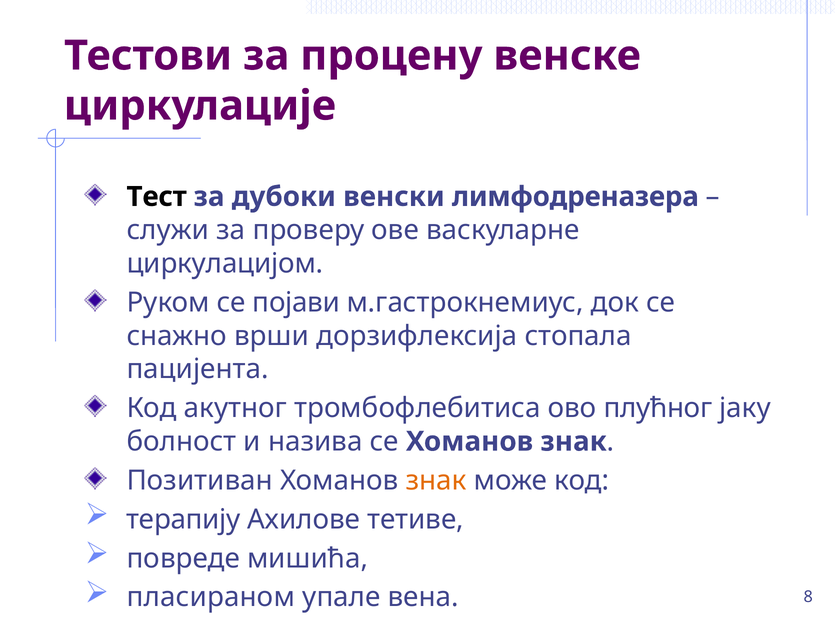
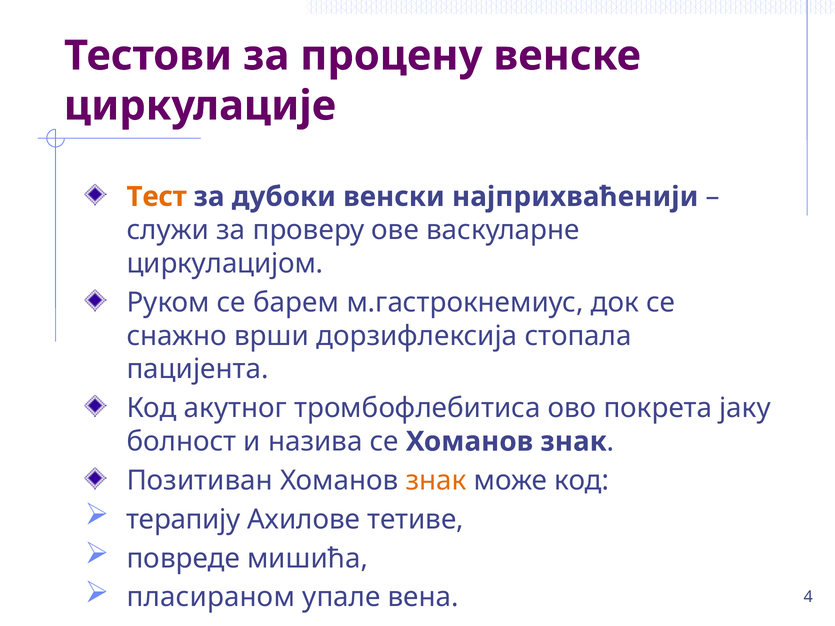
Тест colour: black -> orange (157, 197)
лимфодреназера: лимфодреназера -> најприхваћенији (575, 197)
појави: појави -> барем (296, 303)
плућног: плућног -> покрета (658, 408)
8: 8 -> 4 (808, 597)
